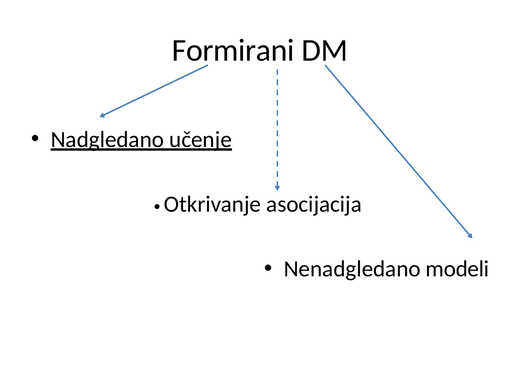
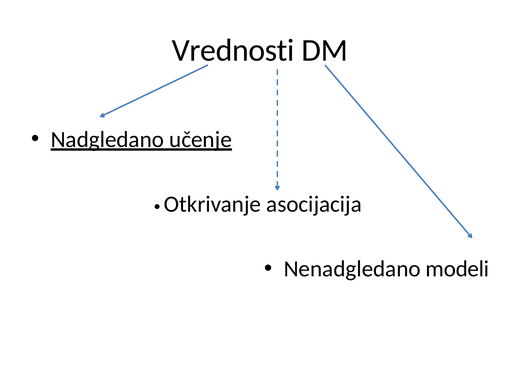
Formirani: Formirani -> Vrednosti (233, 50)
